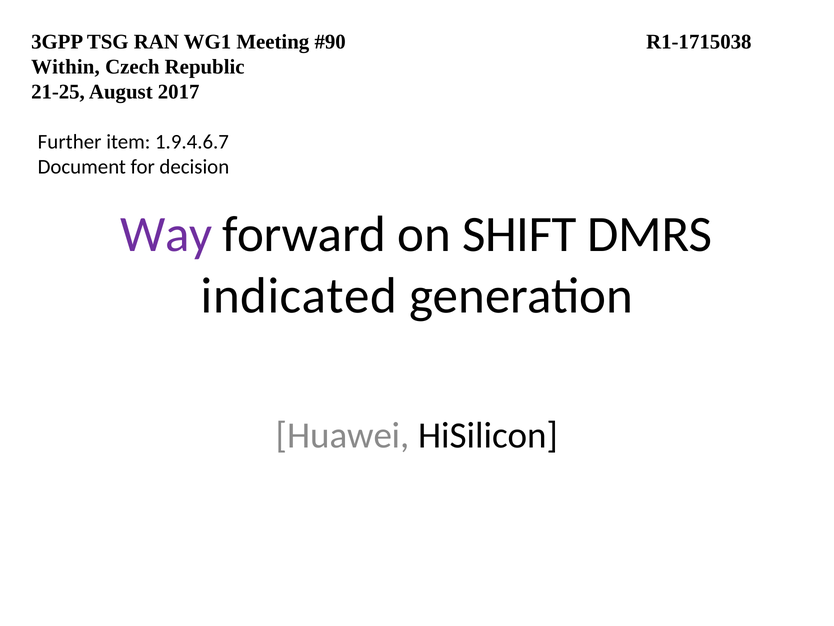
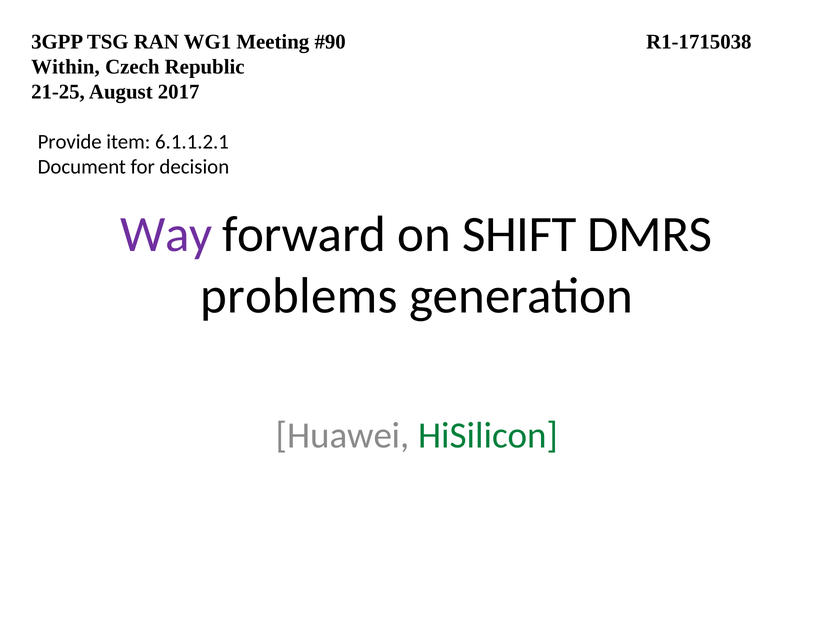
Further: Further -> Provide (70, 142)
1.9.4.6.7: 1.9.4.6.7 -> 6.1.1.2.1 (192, 142)
indicated: indicated -> problems (299, 295)
HiSilicon colour: black -> green (488, 435)
